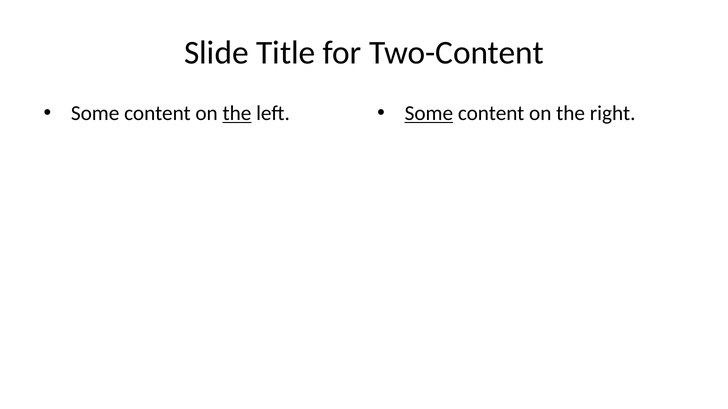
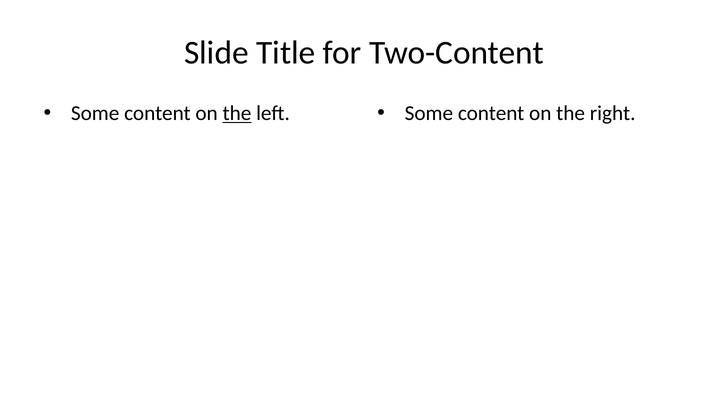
Some underline: present -> none (429, 113)
